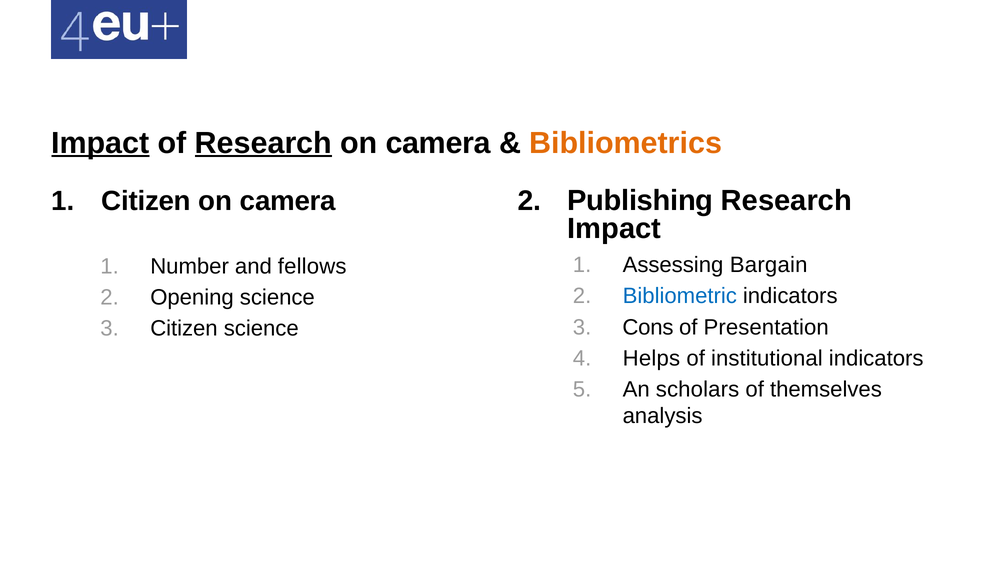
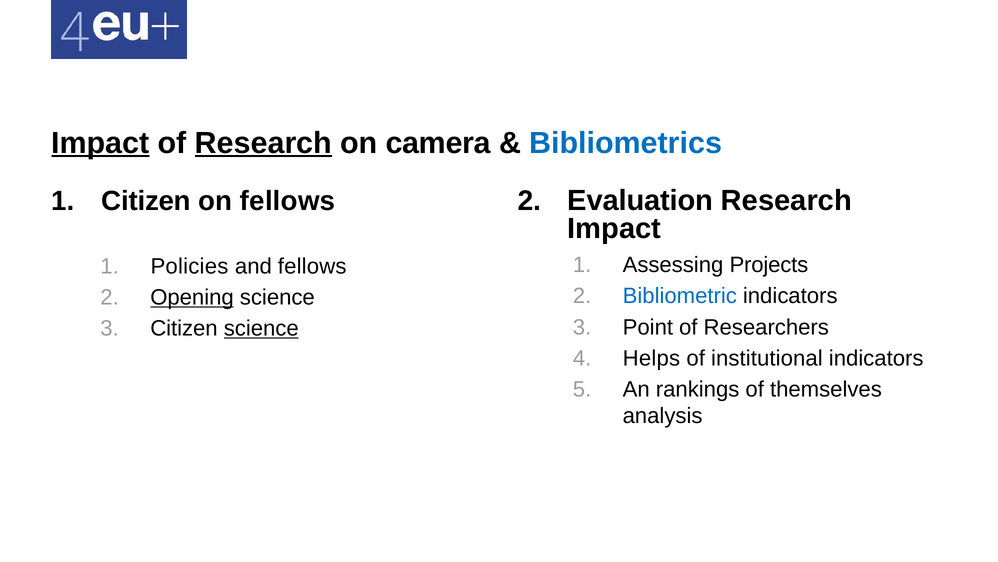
Bibliometrics colour: orange -> blue (626, 143)
Publishing: Publishing -> Evaluation (640, 201)
camera: camera -> fellows (288, 201)
Bargain: Bargain -> Projects (769, 265)
Number: Number -> Policies (189, 266)
Opening underline: none -> present (192, 297)
Cons: Cons -> Point (648, 327)
Presentation: Presentation -> Researchers (766, 327)
science underline: none -> present (261, 328)
scholars: scholars -> rankings (698, 389)
